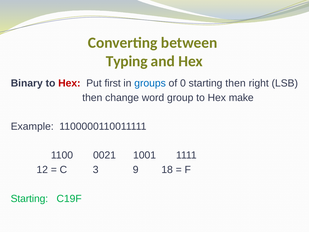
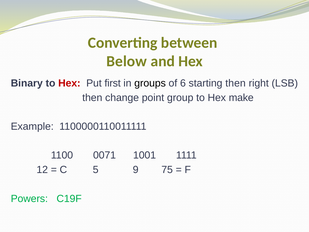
Typing: Typing -> Below (127, 61)
groups colour: blue -> black (150, 83)
0: 0 -> 6 (183, 83)
word: word -> point (153, 98)
0021: 0021 -> 0071 (105, 155)
3: 3 -> 5 (96, 170)
18: 18 -> 75 (167, 170)
Starting: Starting -> Powers (29, 198)
